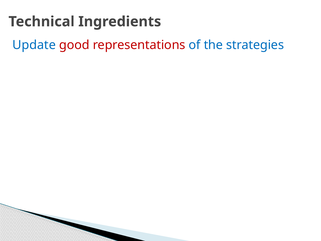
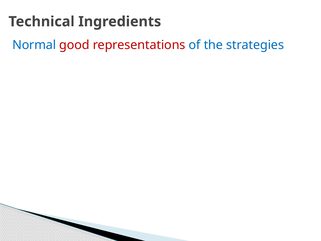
Update: Update -> Normal (34, 45)
